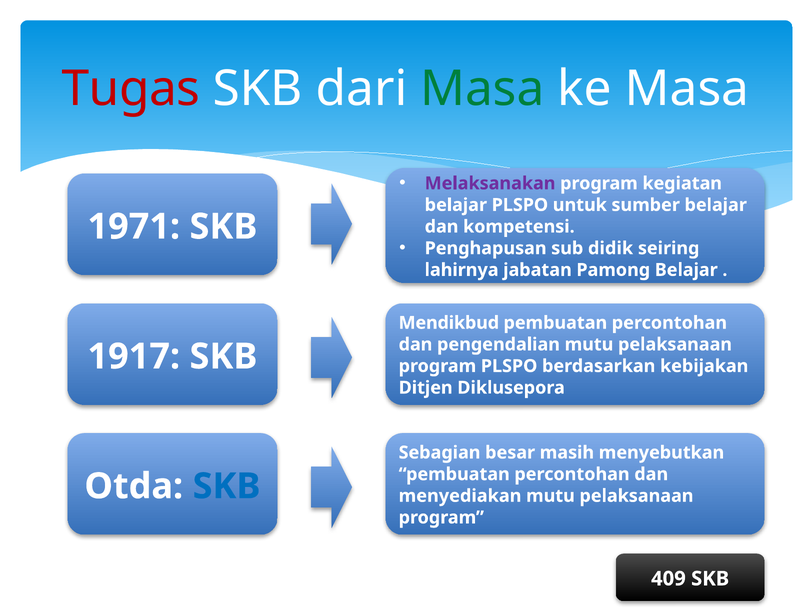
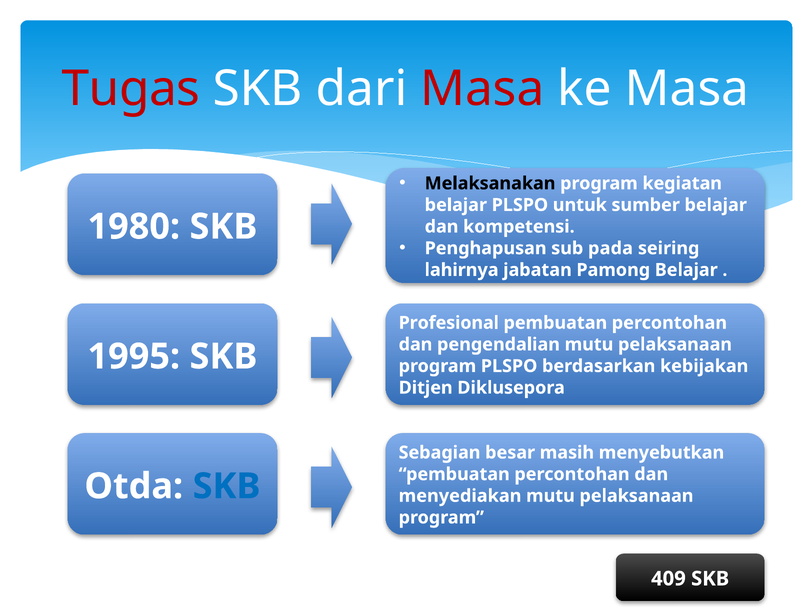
Masa colour: green -> red (482, 89)
Melaksanakan colour: purple -> black (490, 183)
1971: 1971 -> 1980 (134, 227)
didik: didik -> pada (611, 248)
Mendikbud: Mendikbud -> Profesional (449, 323)
1917: 1917 -> 1995 (134, 357)
